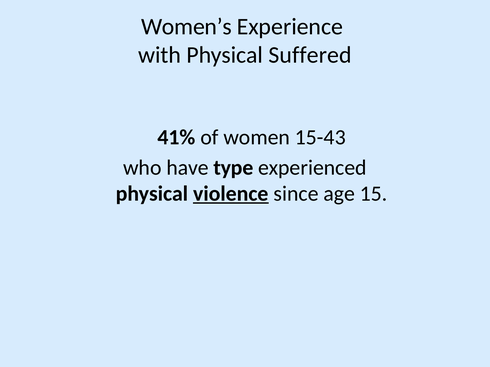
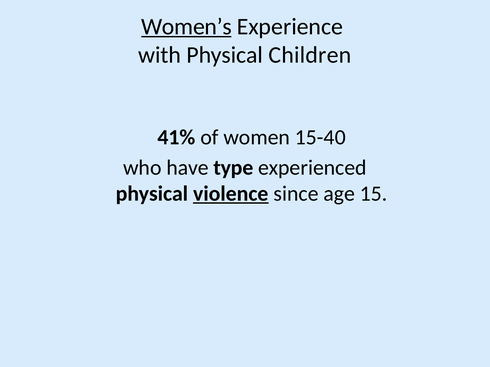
Women’s underline: none -> present (186, 27)
Suffered: Suffered -> Children (310, 55)
15-43: 15-43 -> 15-40 (320, 137)
